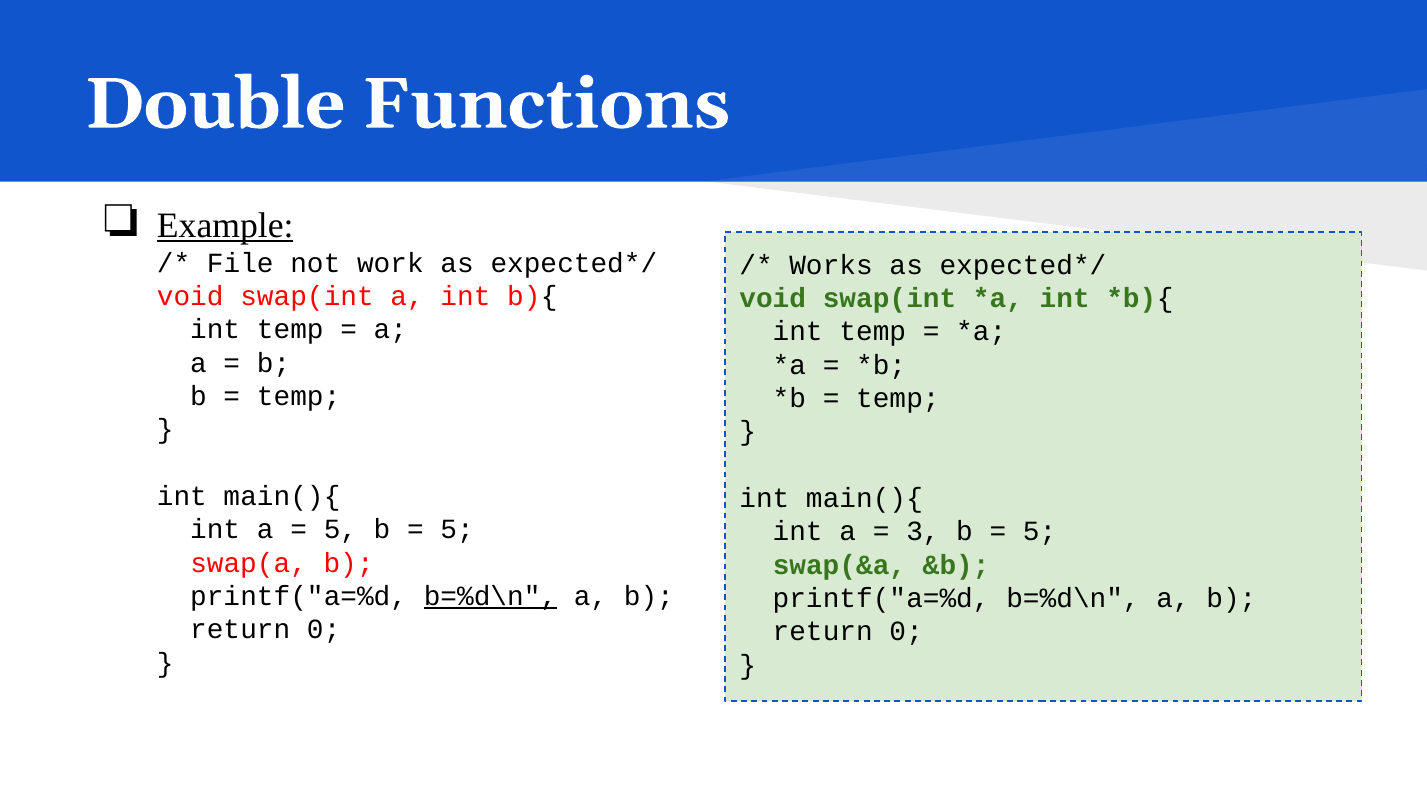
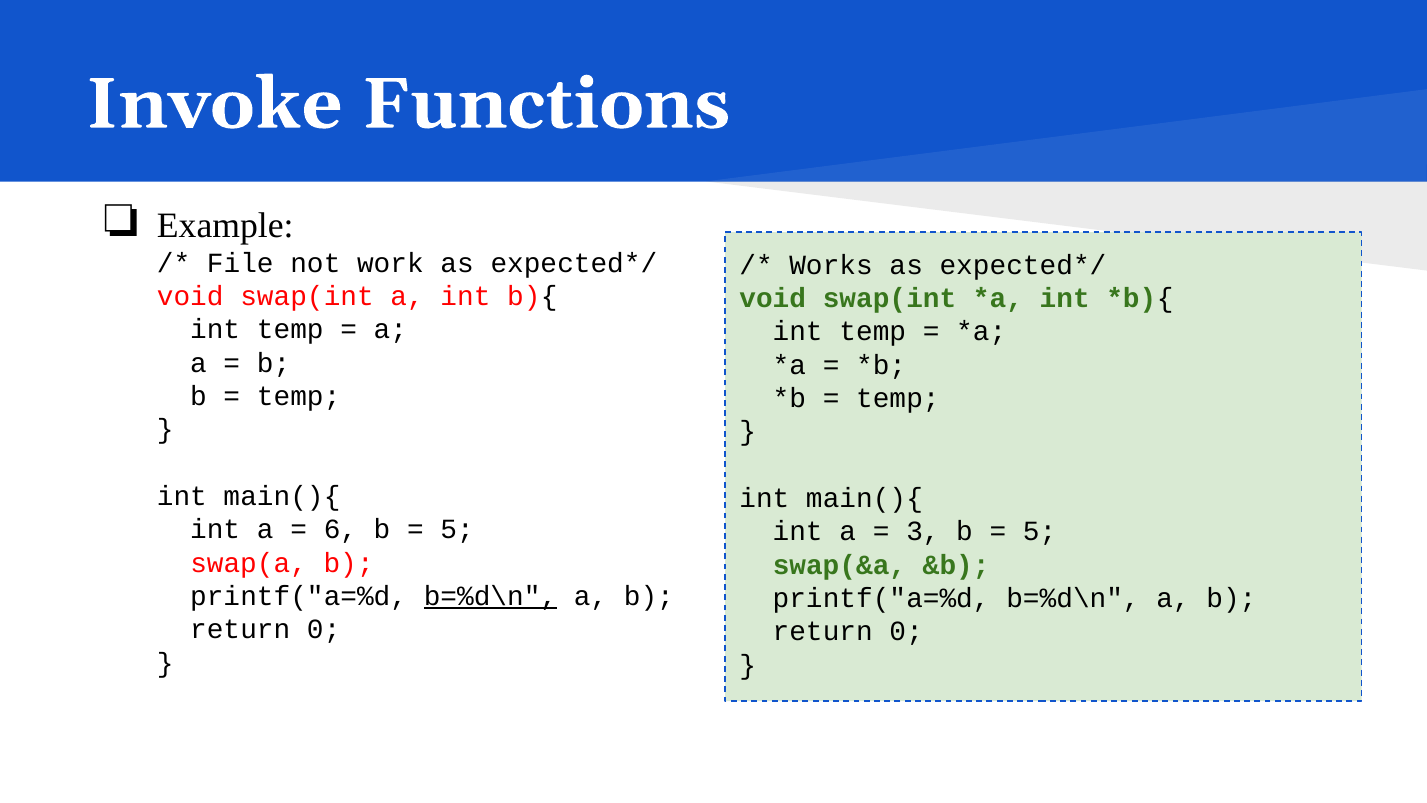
Double: Double -> Invoke (214, 104)
Example underline: present -> none (225, 225)
5: 5 -> 6 (340, 530)
